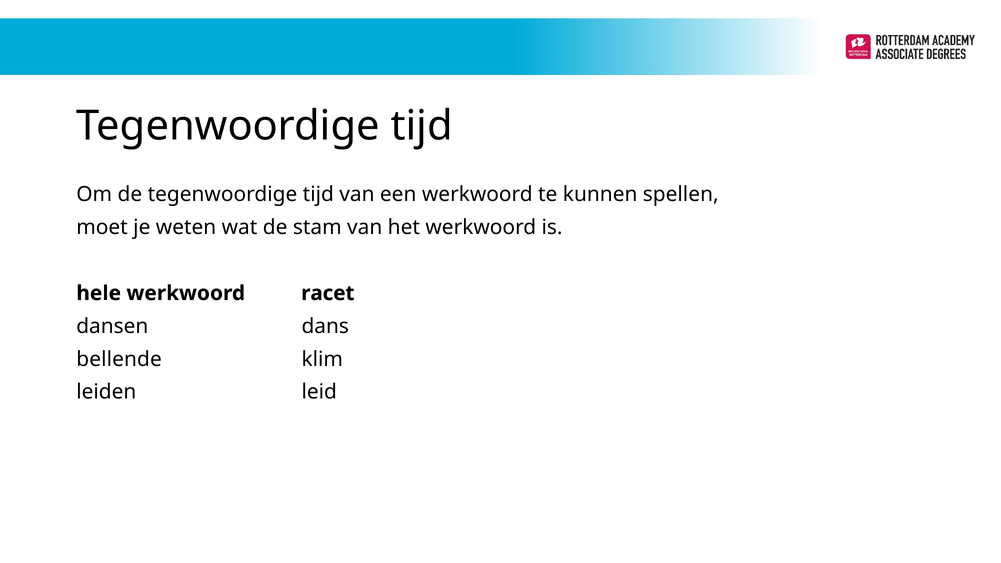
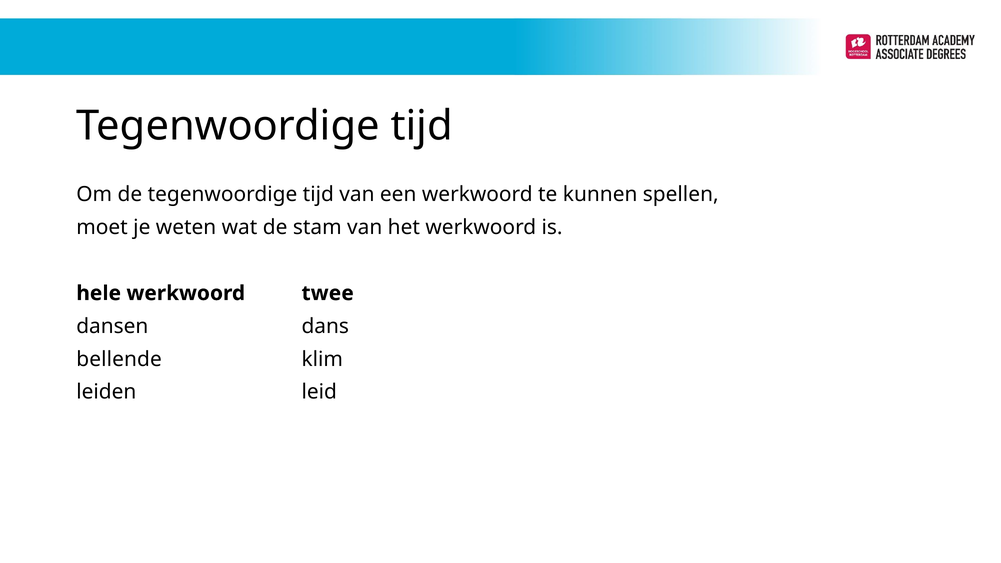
racet: racet -> twee (328, 293)
